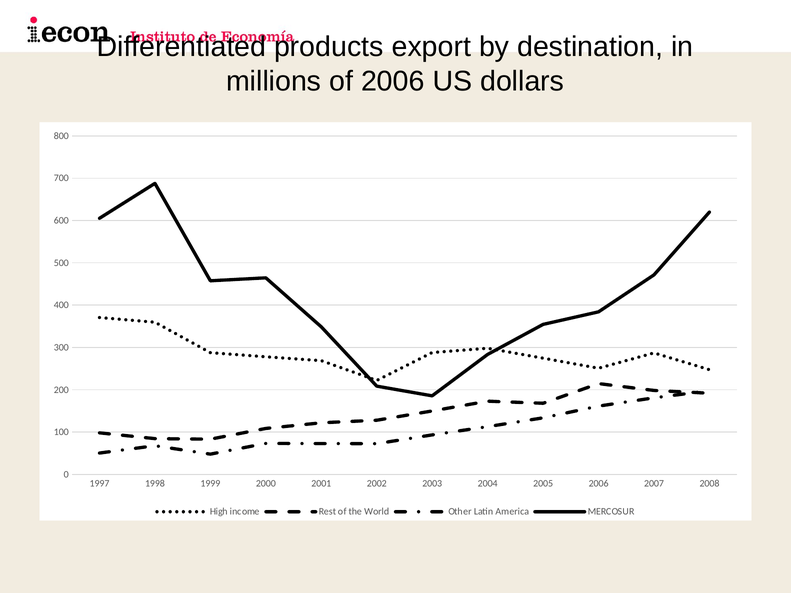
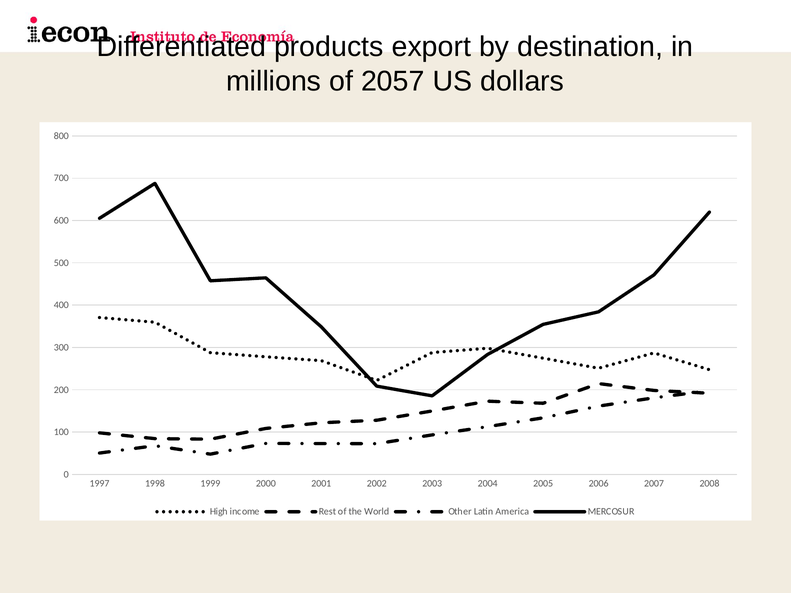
of 2006: 2006 -> 2057 (393, 81)
